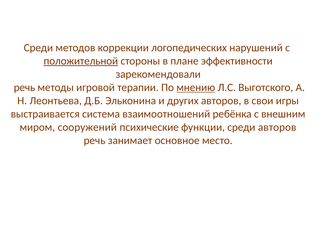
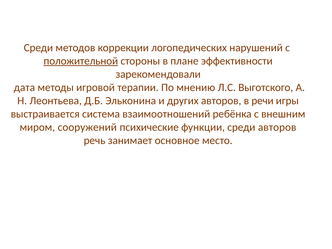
речь: речь -> дата (24, 87)
мнению underline: present -> none (196, 87)
свои: свои -> речи (263, 101)
